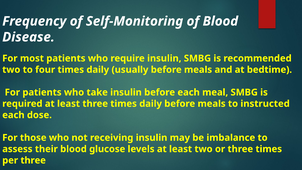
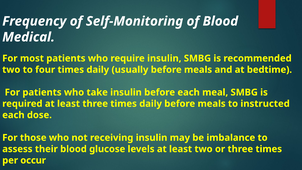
Disease: Disease -> Medical (29, 37)
per three: three -> occur (33, 160)
